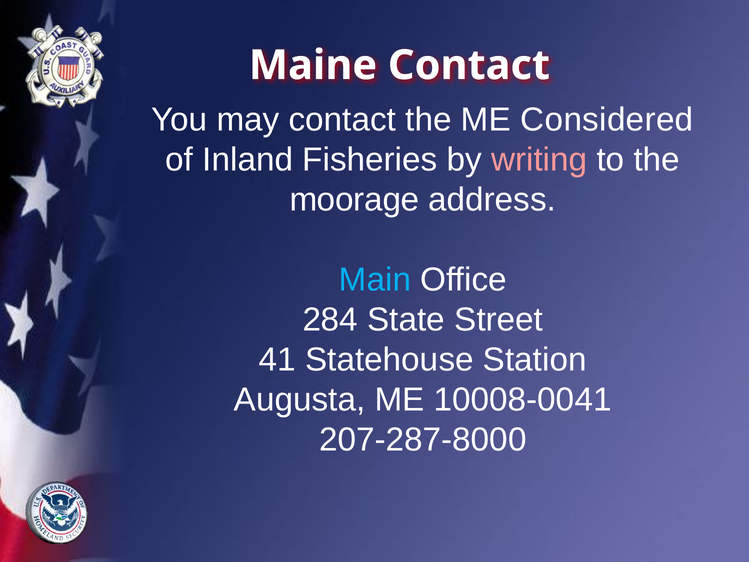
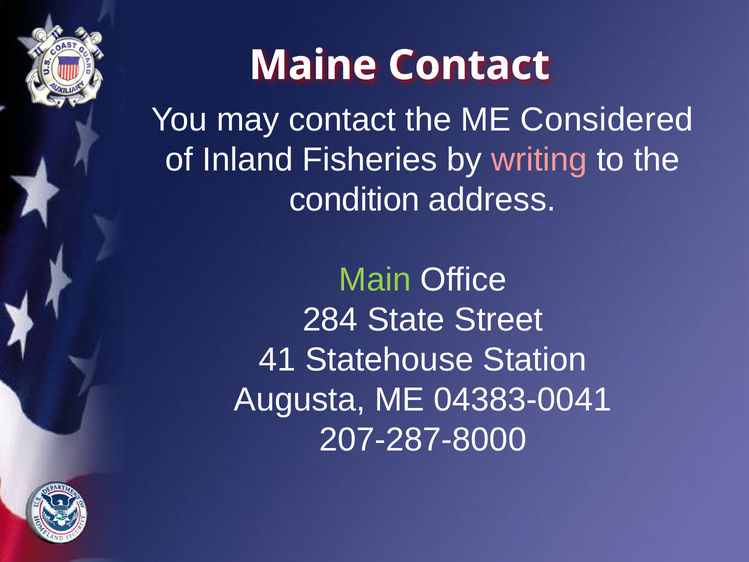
moorage: moorage -> condition (354, 200)
Main colour: light blue -> light green (375, 280)
10008-0041: 10008-0041 -> 04383-0041 (523, 399)
